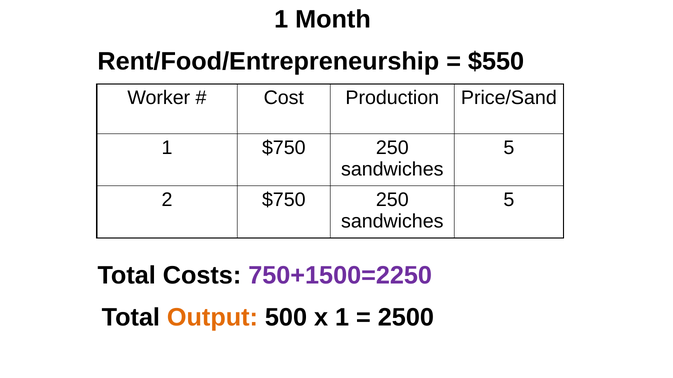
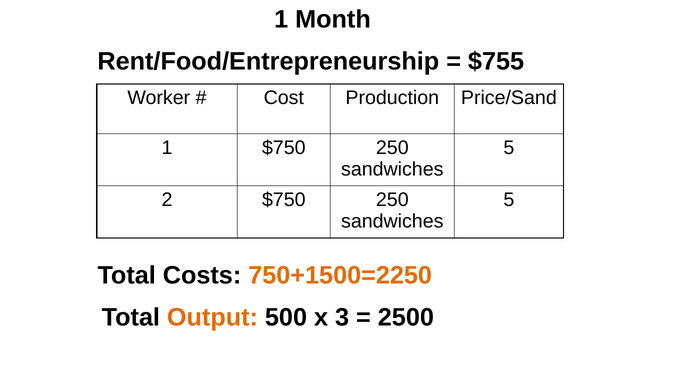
$550: $550 -> $755 (496, 61)
750+1500=2250 colour: purple -> orange (340, 276)
x 1: 1 -> 3 (342, 318)
